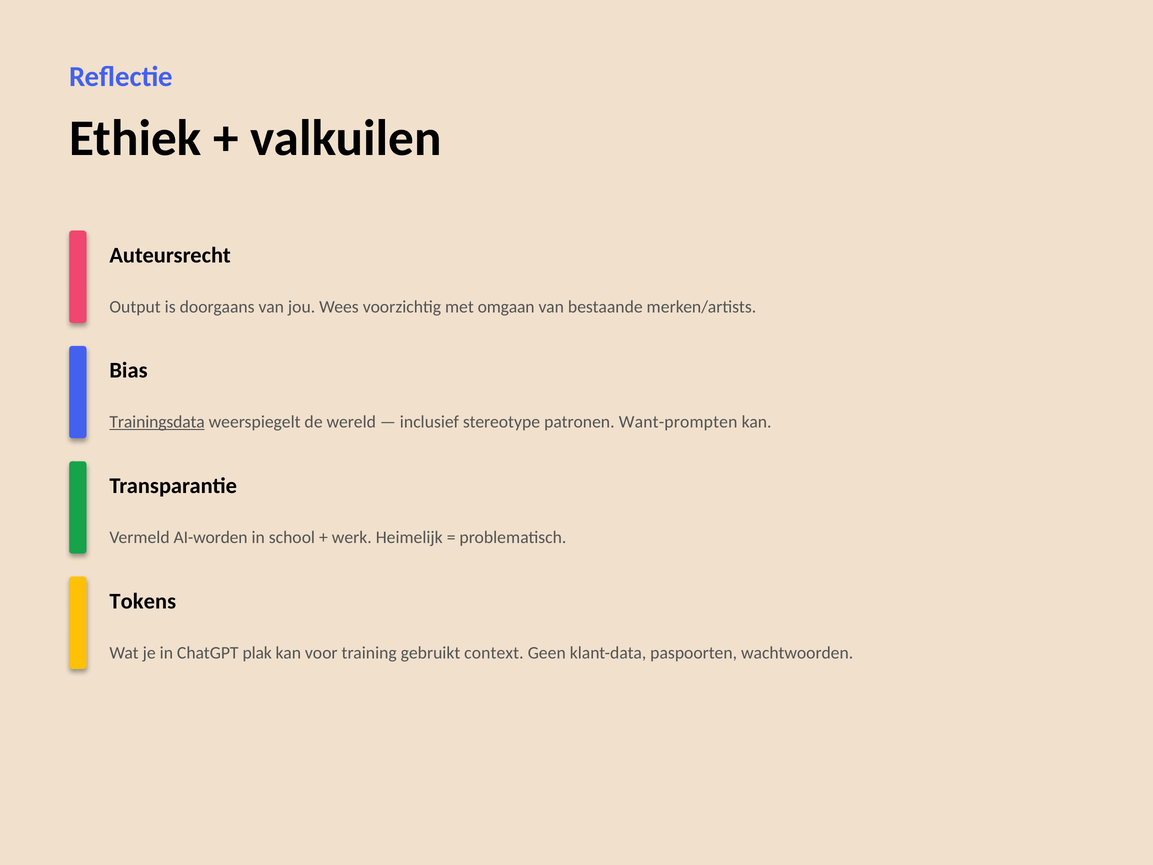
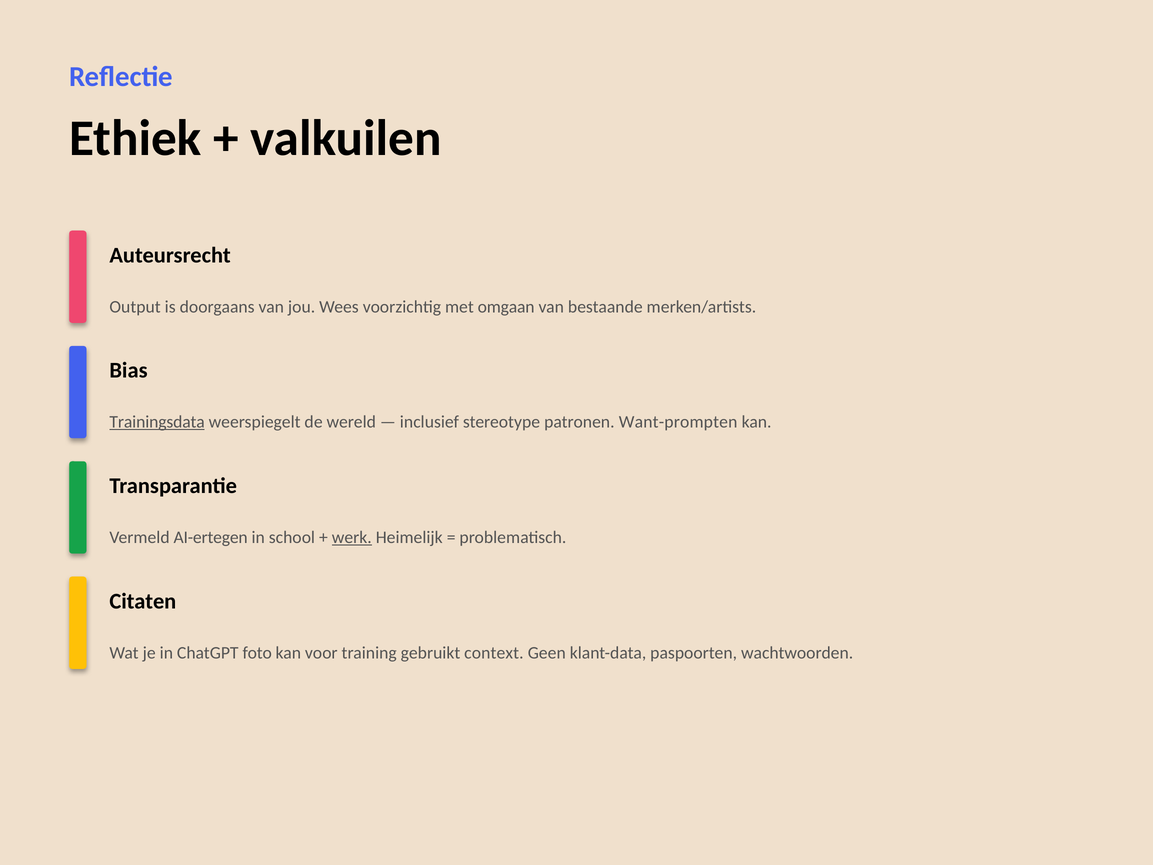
AI-worden: AI-worden -> AI-ertegen (211, 537)
werk underline: none -> present (352, 537)
Tokens: Tokens -> Citaten (143, 601)
plak: plak -> foto (257, 653)
